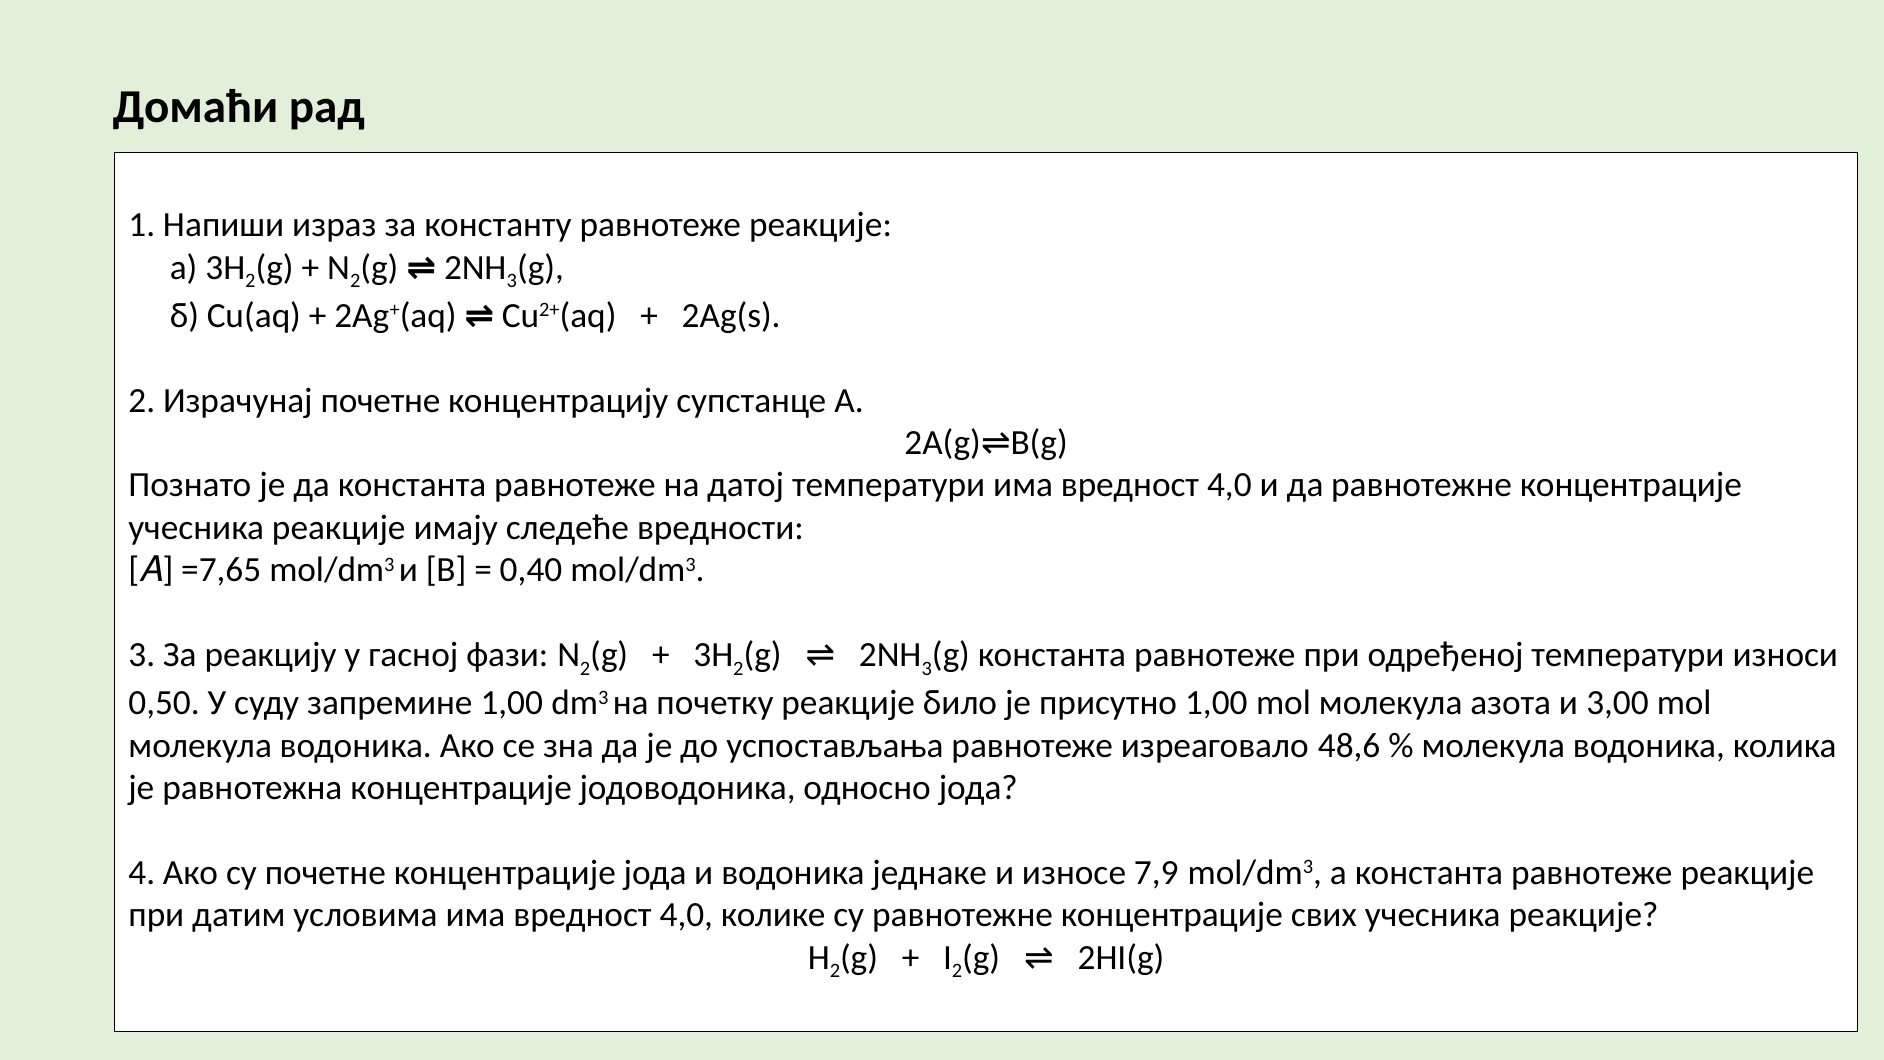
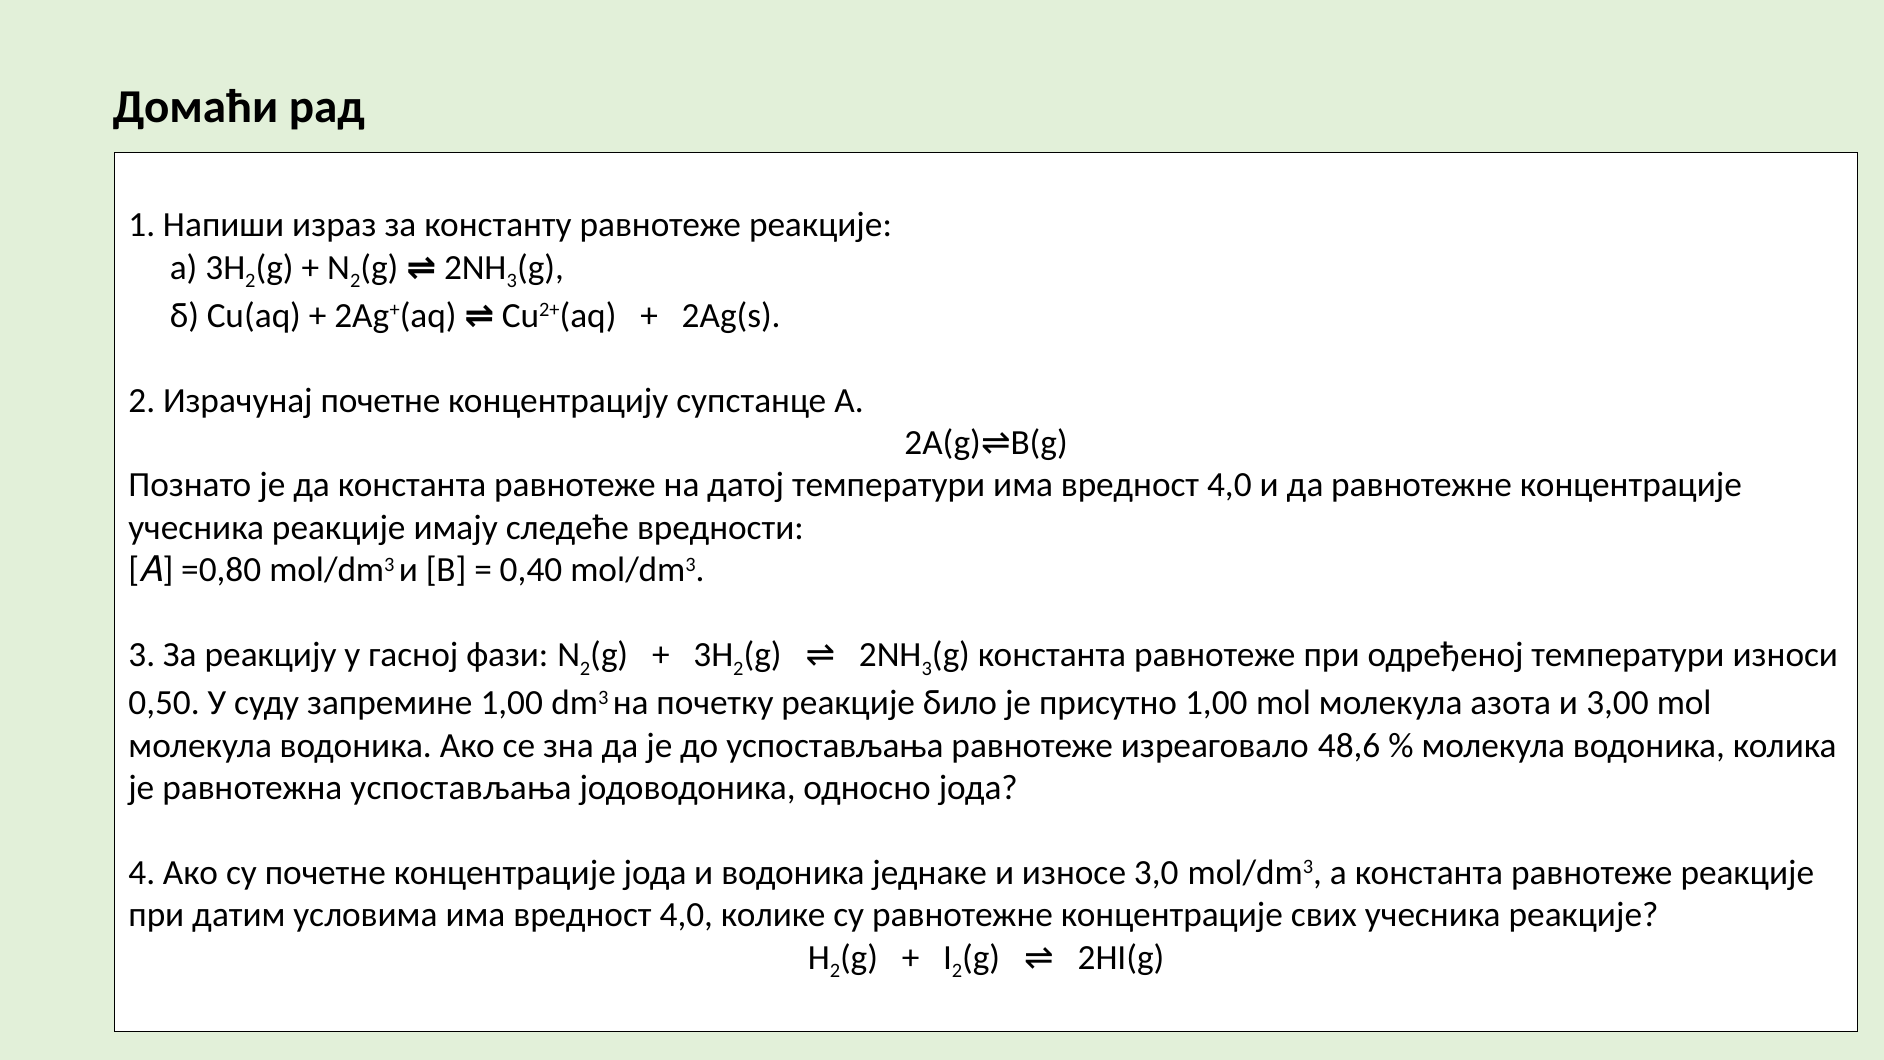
=7,65: =7,65 -> =0,80 (221, 570)
равнотежна концентрације: концентрације -> успостављања (461, 788)
7,9: 7,9 -> 3,0 (1156, 872)
